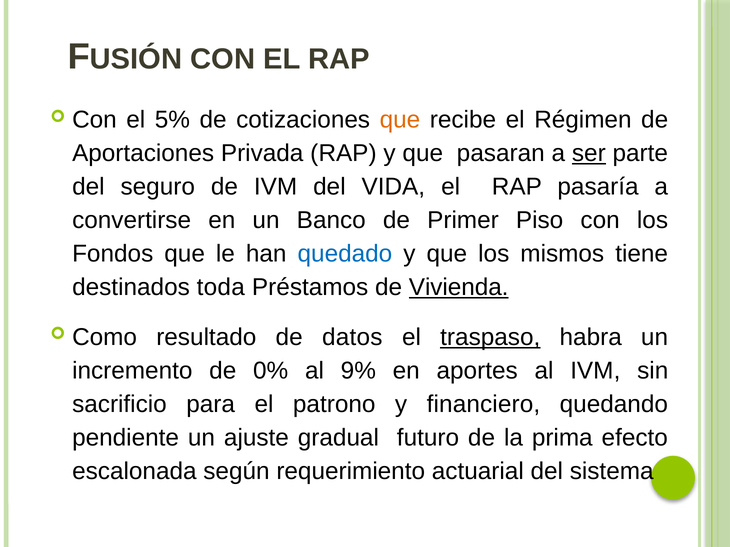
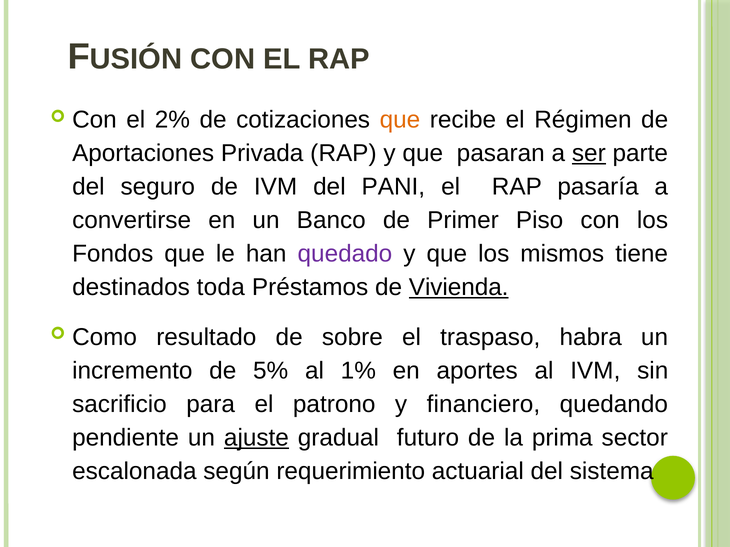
5%: 5% -> 2% (172, 120)
VIDA: VIDA -> PANI (393, 187)
quedado colour: blue -> purple (345, 254)
datos: datos -> sobre (352, 337)
traspaso underline: present -> none (490, 337)
0%: 0% -> 5% (271, 371)
9%: 9% -> 1% (358, 371)
ajuste underline: none -> present (256, 438)
efecto: efecto -> sector (635, 438)
